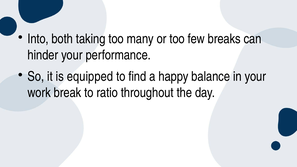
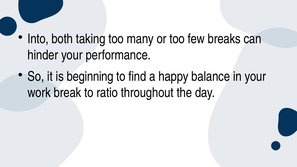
equipped: equipped -> beginning (90, 76)
